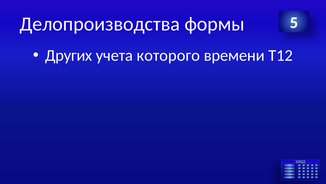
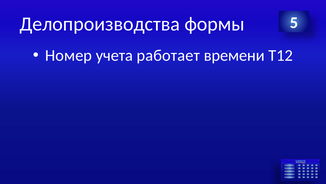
Других: Других -> Номер (69, 55)
которого: которого -> работает (168, 55)
